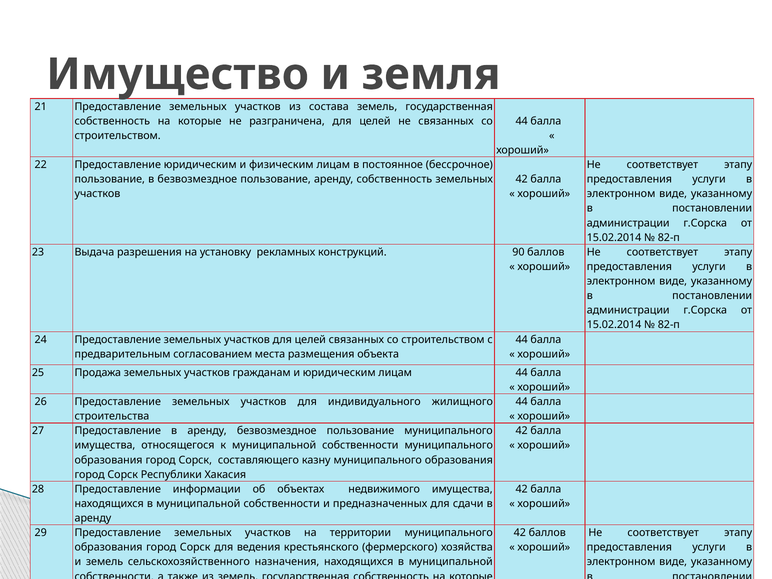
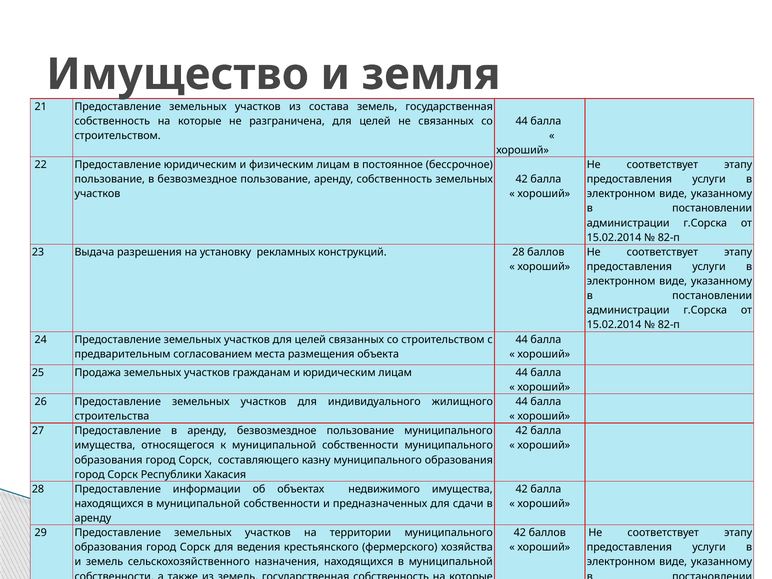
конструкций 90: 90 -> 28 (518, 252)
